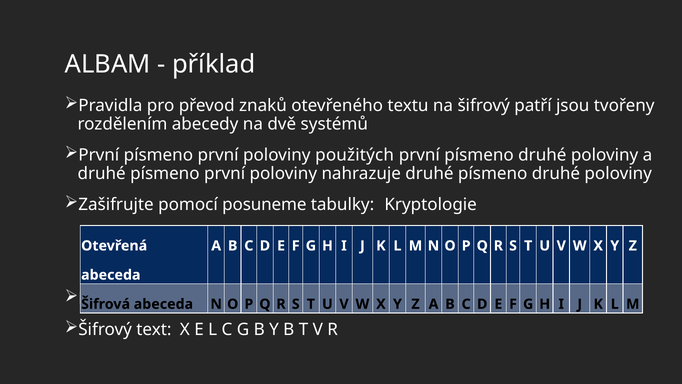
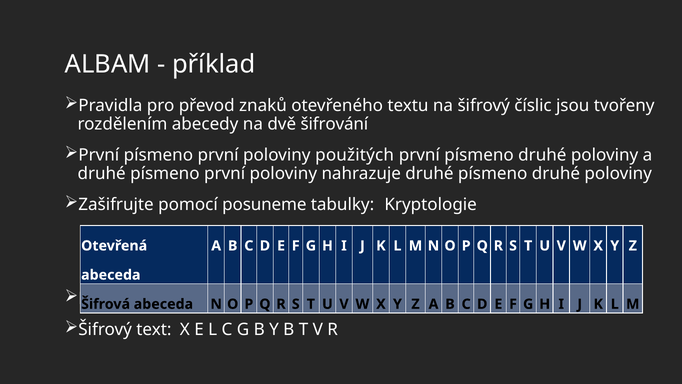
patří: patří -> číslic (533, 105)
systémů: systémů -> šifrování (334, 124)
